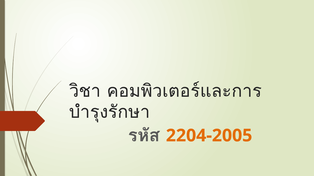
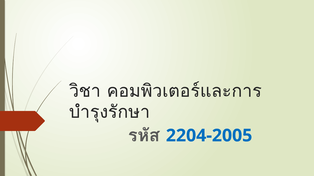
2204-2005 colour: orange -> blue (209, 136)
